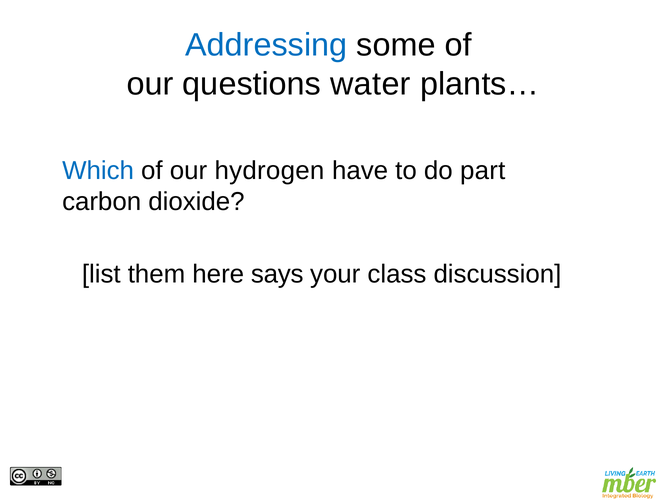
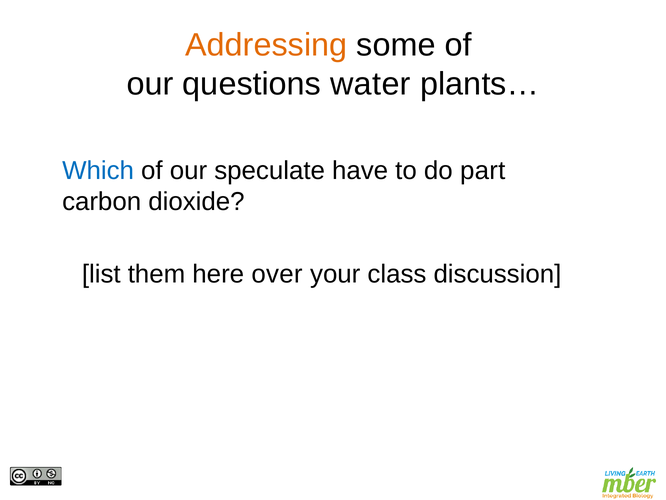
Addressing colour: blue -> orange (266, 45)
hydrogen: hydrogen -> speculate (270, 170)
says: says -> over (277, 274)
